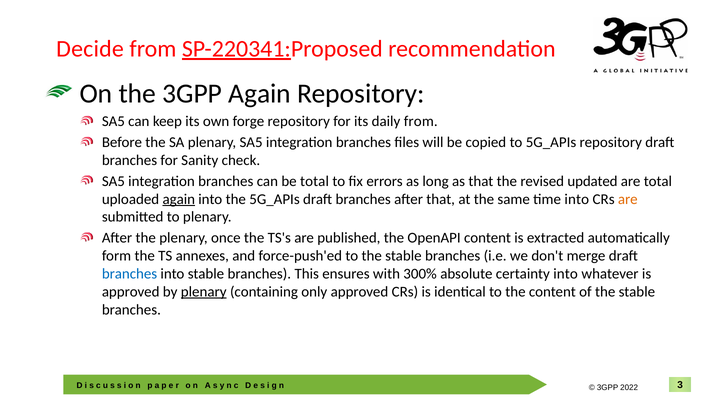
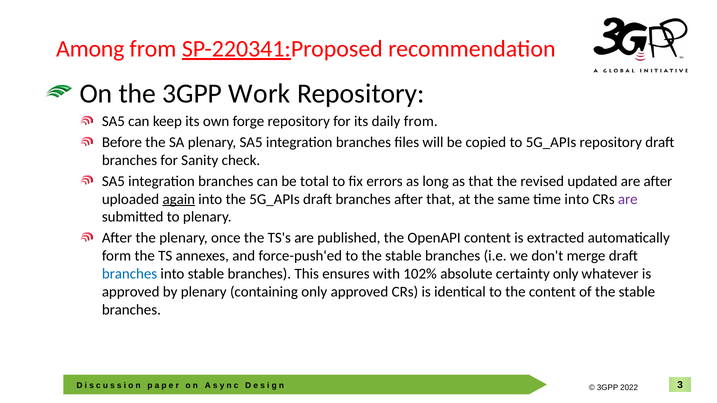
Decide: Decide -> Among (90, 49)
3GPP Again: Again -> Work (259, 94)
are total: total -> after (658, 181)
are colour: orange -> purple (628, 199)
300%: 300% -> 102% (420, 274)
certainty into: into -> only (566, 274)
plenary underline: present -> none (204, 292)
